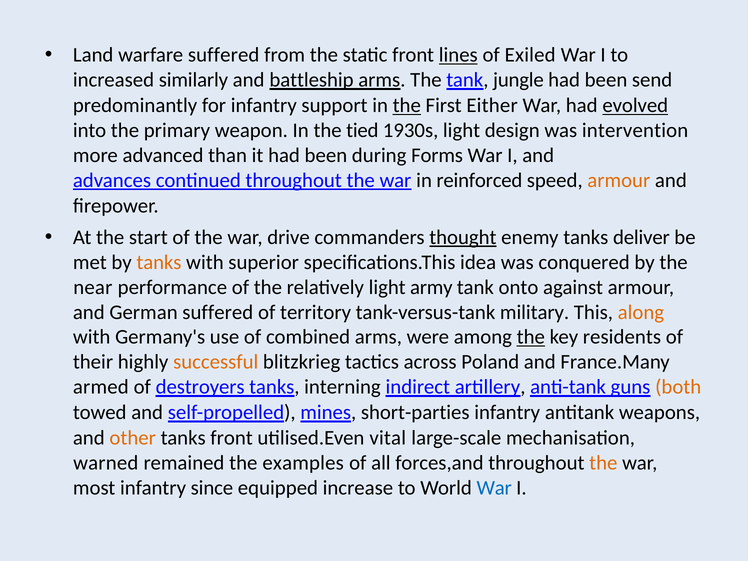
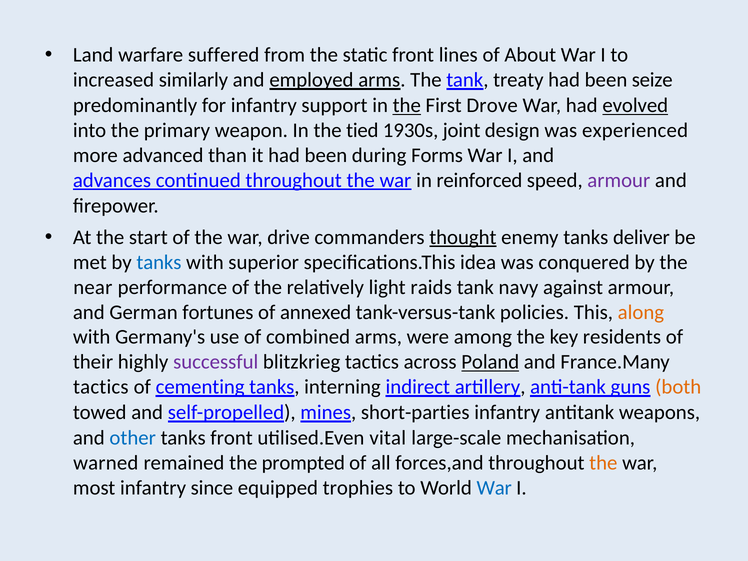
lines underline: present -> none (458, 55)
Exiled: Exiled -> About (530, 55)
battleship: battleship -> employed (311, 80)
jungle: jungle -> treaty (518, 80)
send: send -> seize (652, 80)
Either: Either -> Drove (492, 105)
1930s light: light -> joint (462, 130)
intervention: intervention -> experienced (635, 130)
armour colour: orange -> purple (619, 180)
tanks colour: orange -> blue (159, 262)
army: army -> raids (431, 287)
onto: onto -> navy (518, 287)
German suffered: suffered -> fortunes (218, 312)
territory: territory -> annexed (316, 312)
military: military -> policies (535, 312)
the underline: present -> none (531, 337)
successful colour: orange -> purple (216, 362)
Poland underline: none -> present (490, 362)
armed: armed -> tactics (101, 387)
destroyers: destroyers -> cementing (200, 387)
other colour: orange -> blue (133, 438)
examples: examples -> prompted (303, 463)
increase: increase -> trophies (358, 488)
